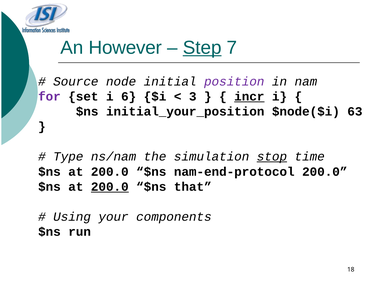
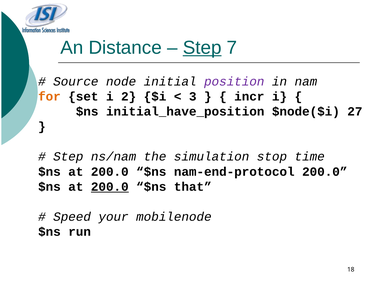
However: However -> Distance (125, 48)
for colour: purple -> orange (49, 97)
6: 6 -> 2 (129, 97)
incr underline: present -> none (249, 97)
initial_your_position: initial_your_position -> initial_have_position (185, 112)
63: 63 -> 27 (355, 112)
Type: Type -> Step (68, 157)
stop underline: present -> none (272, 157)
Using: Using -> Speed (72, 217)
components: components -> mobilenode (174, 217)
